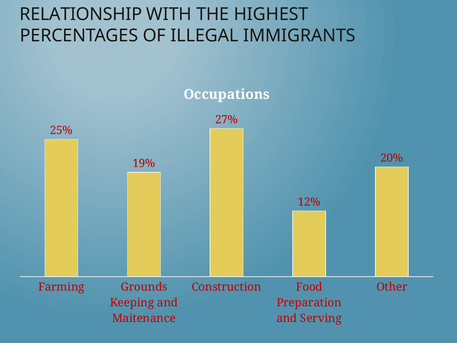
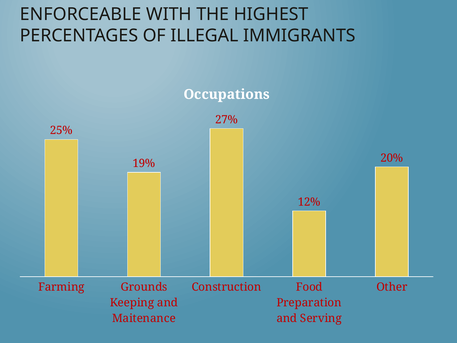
RELATIONSHIP: RELATIONSHIP -> ENFORCEABLE (81, 14)
